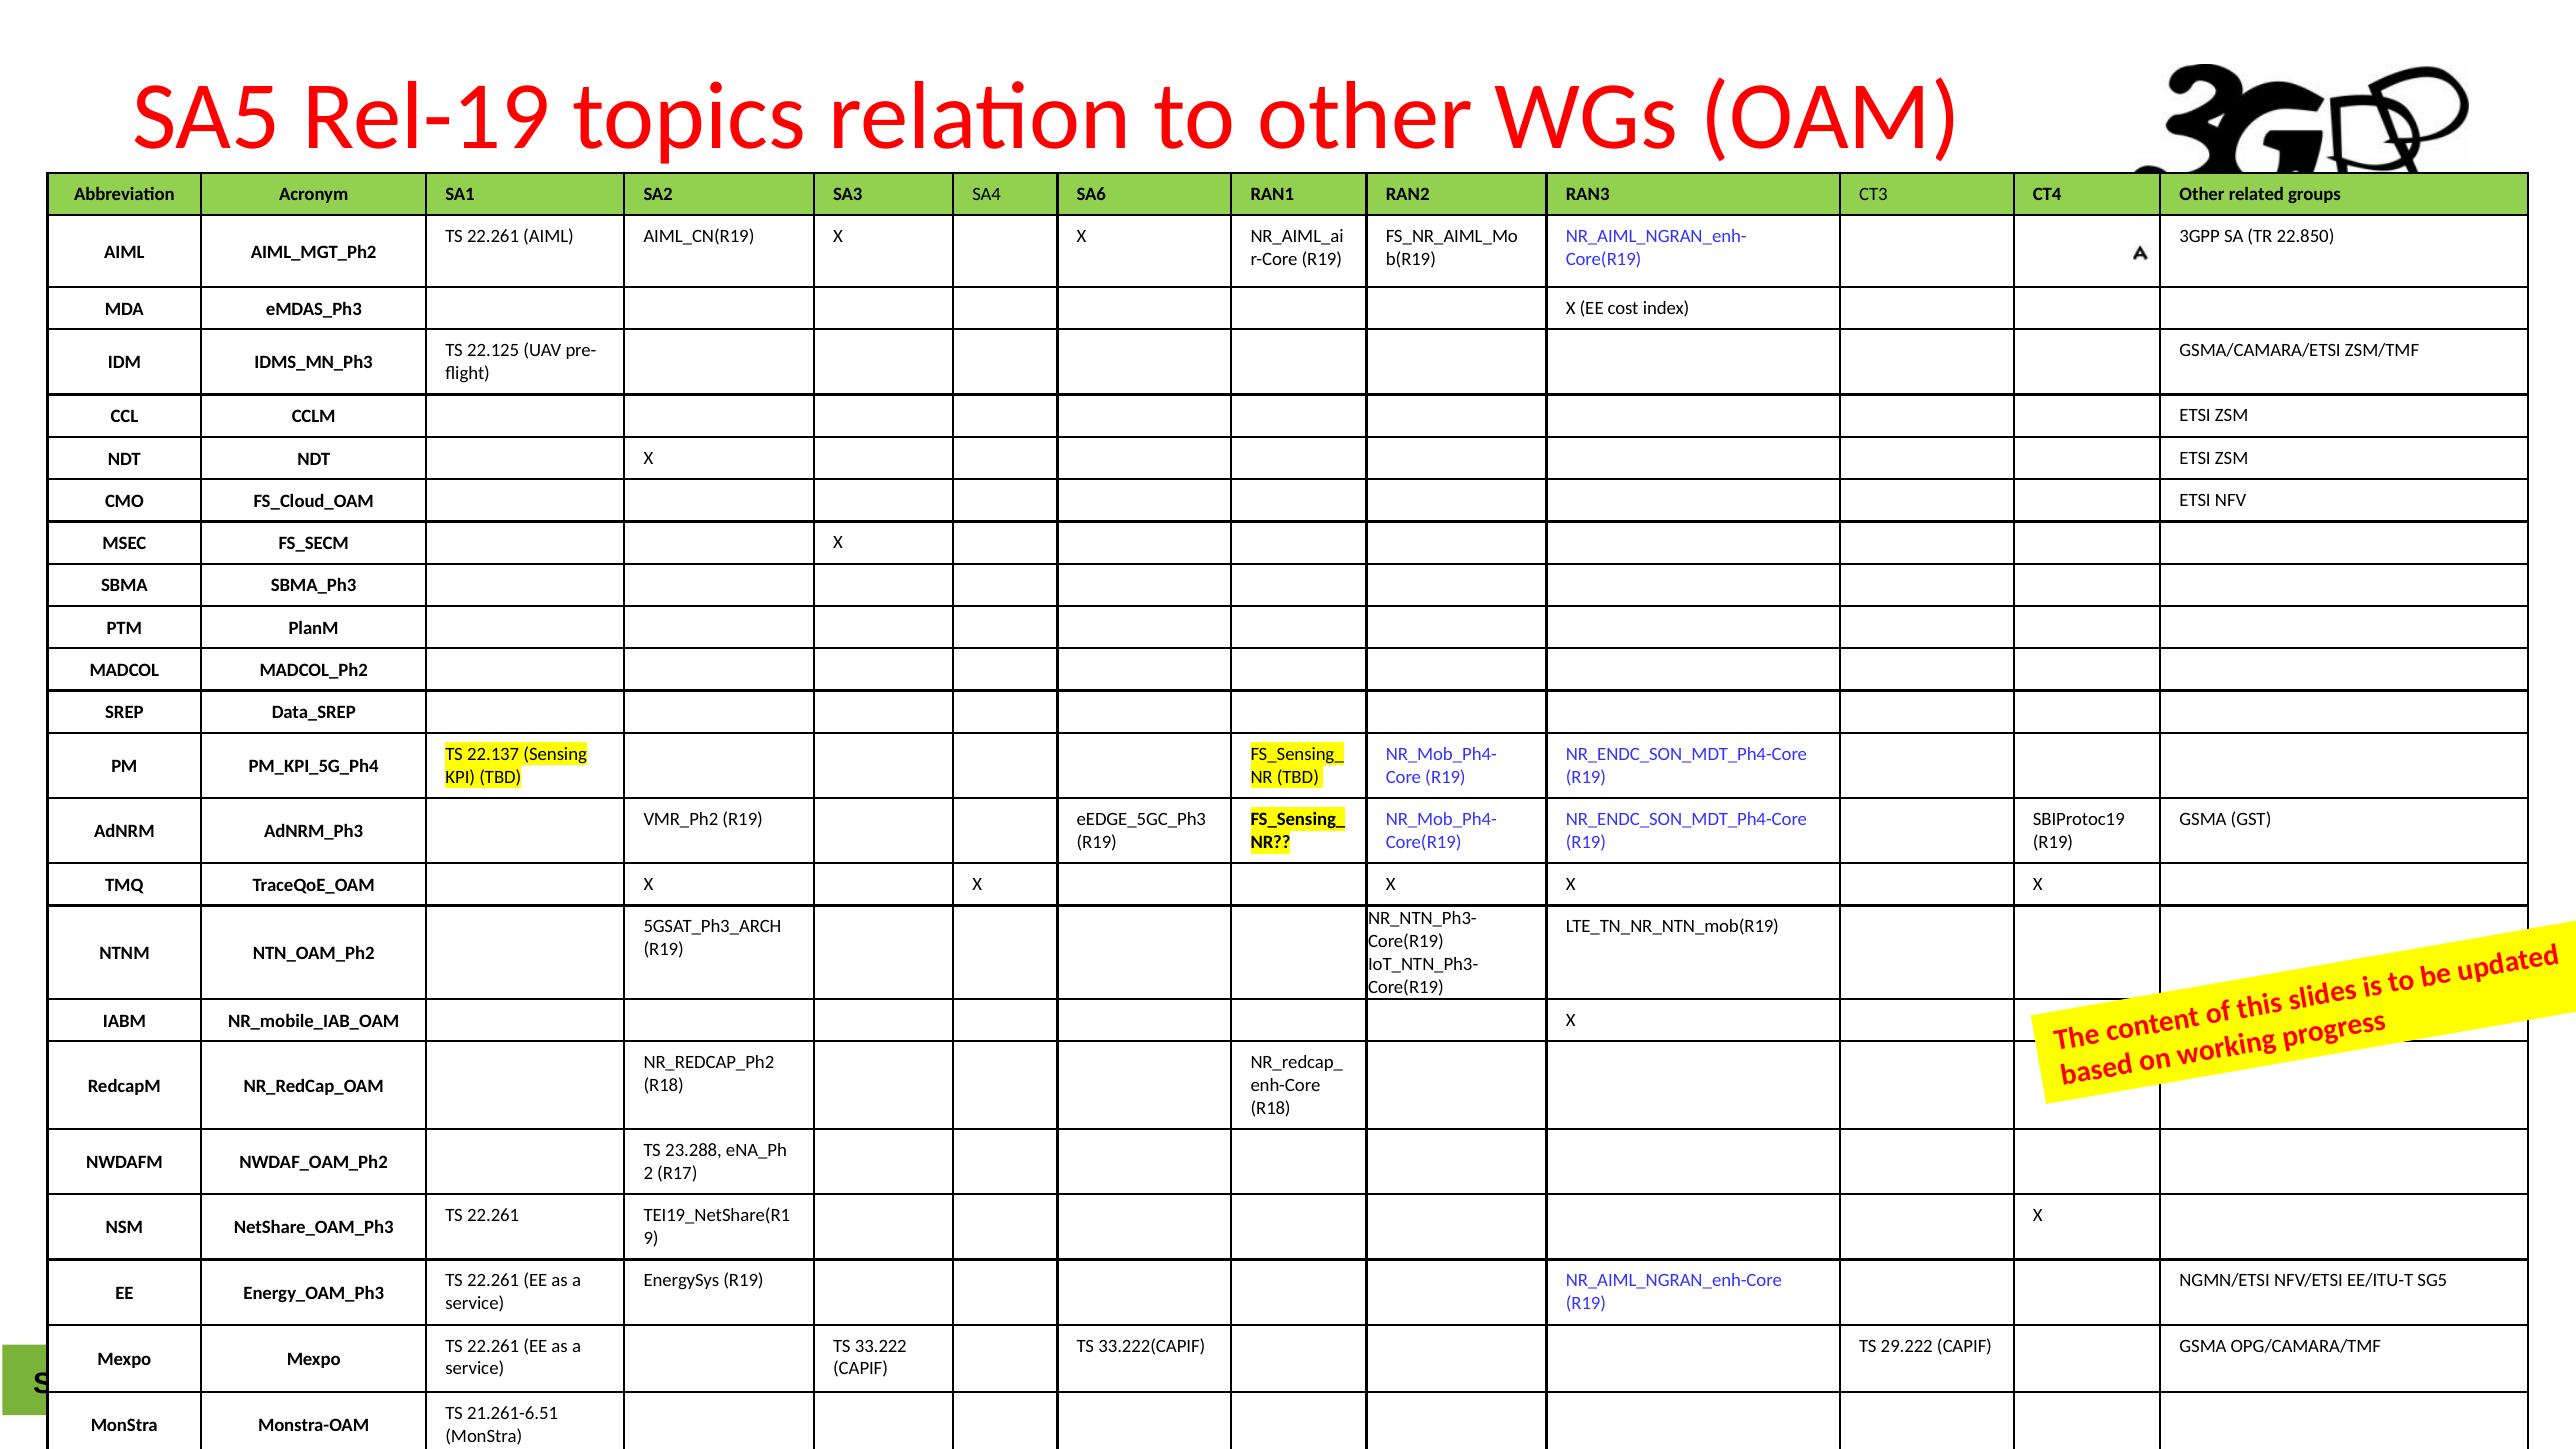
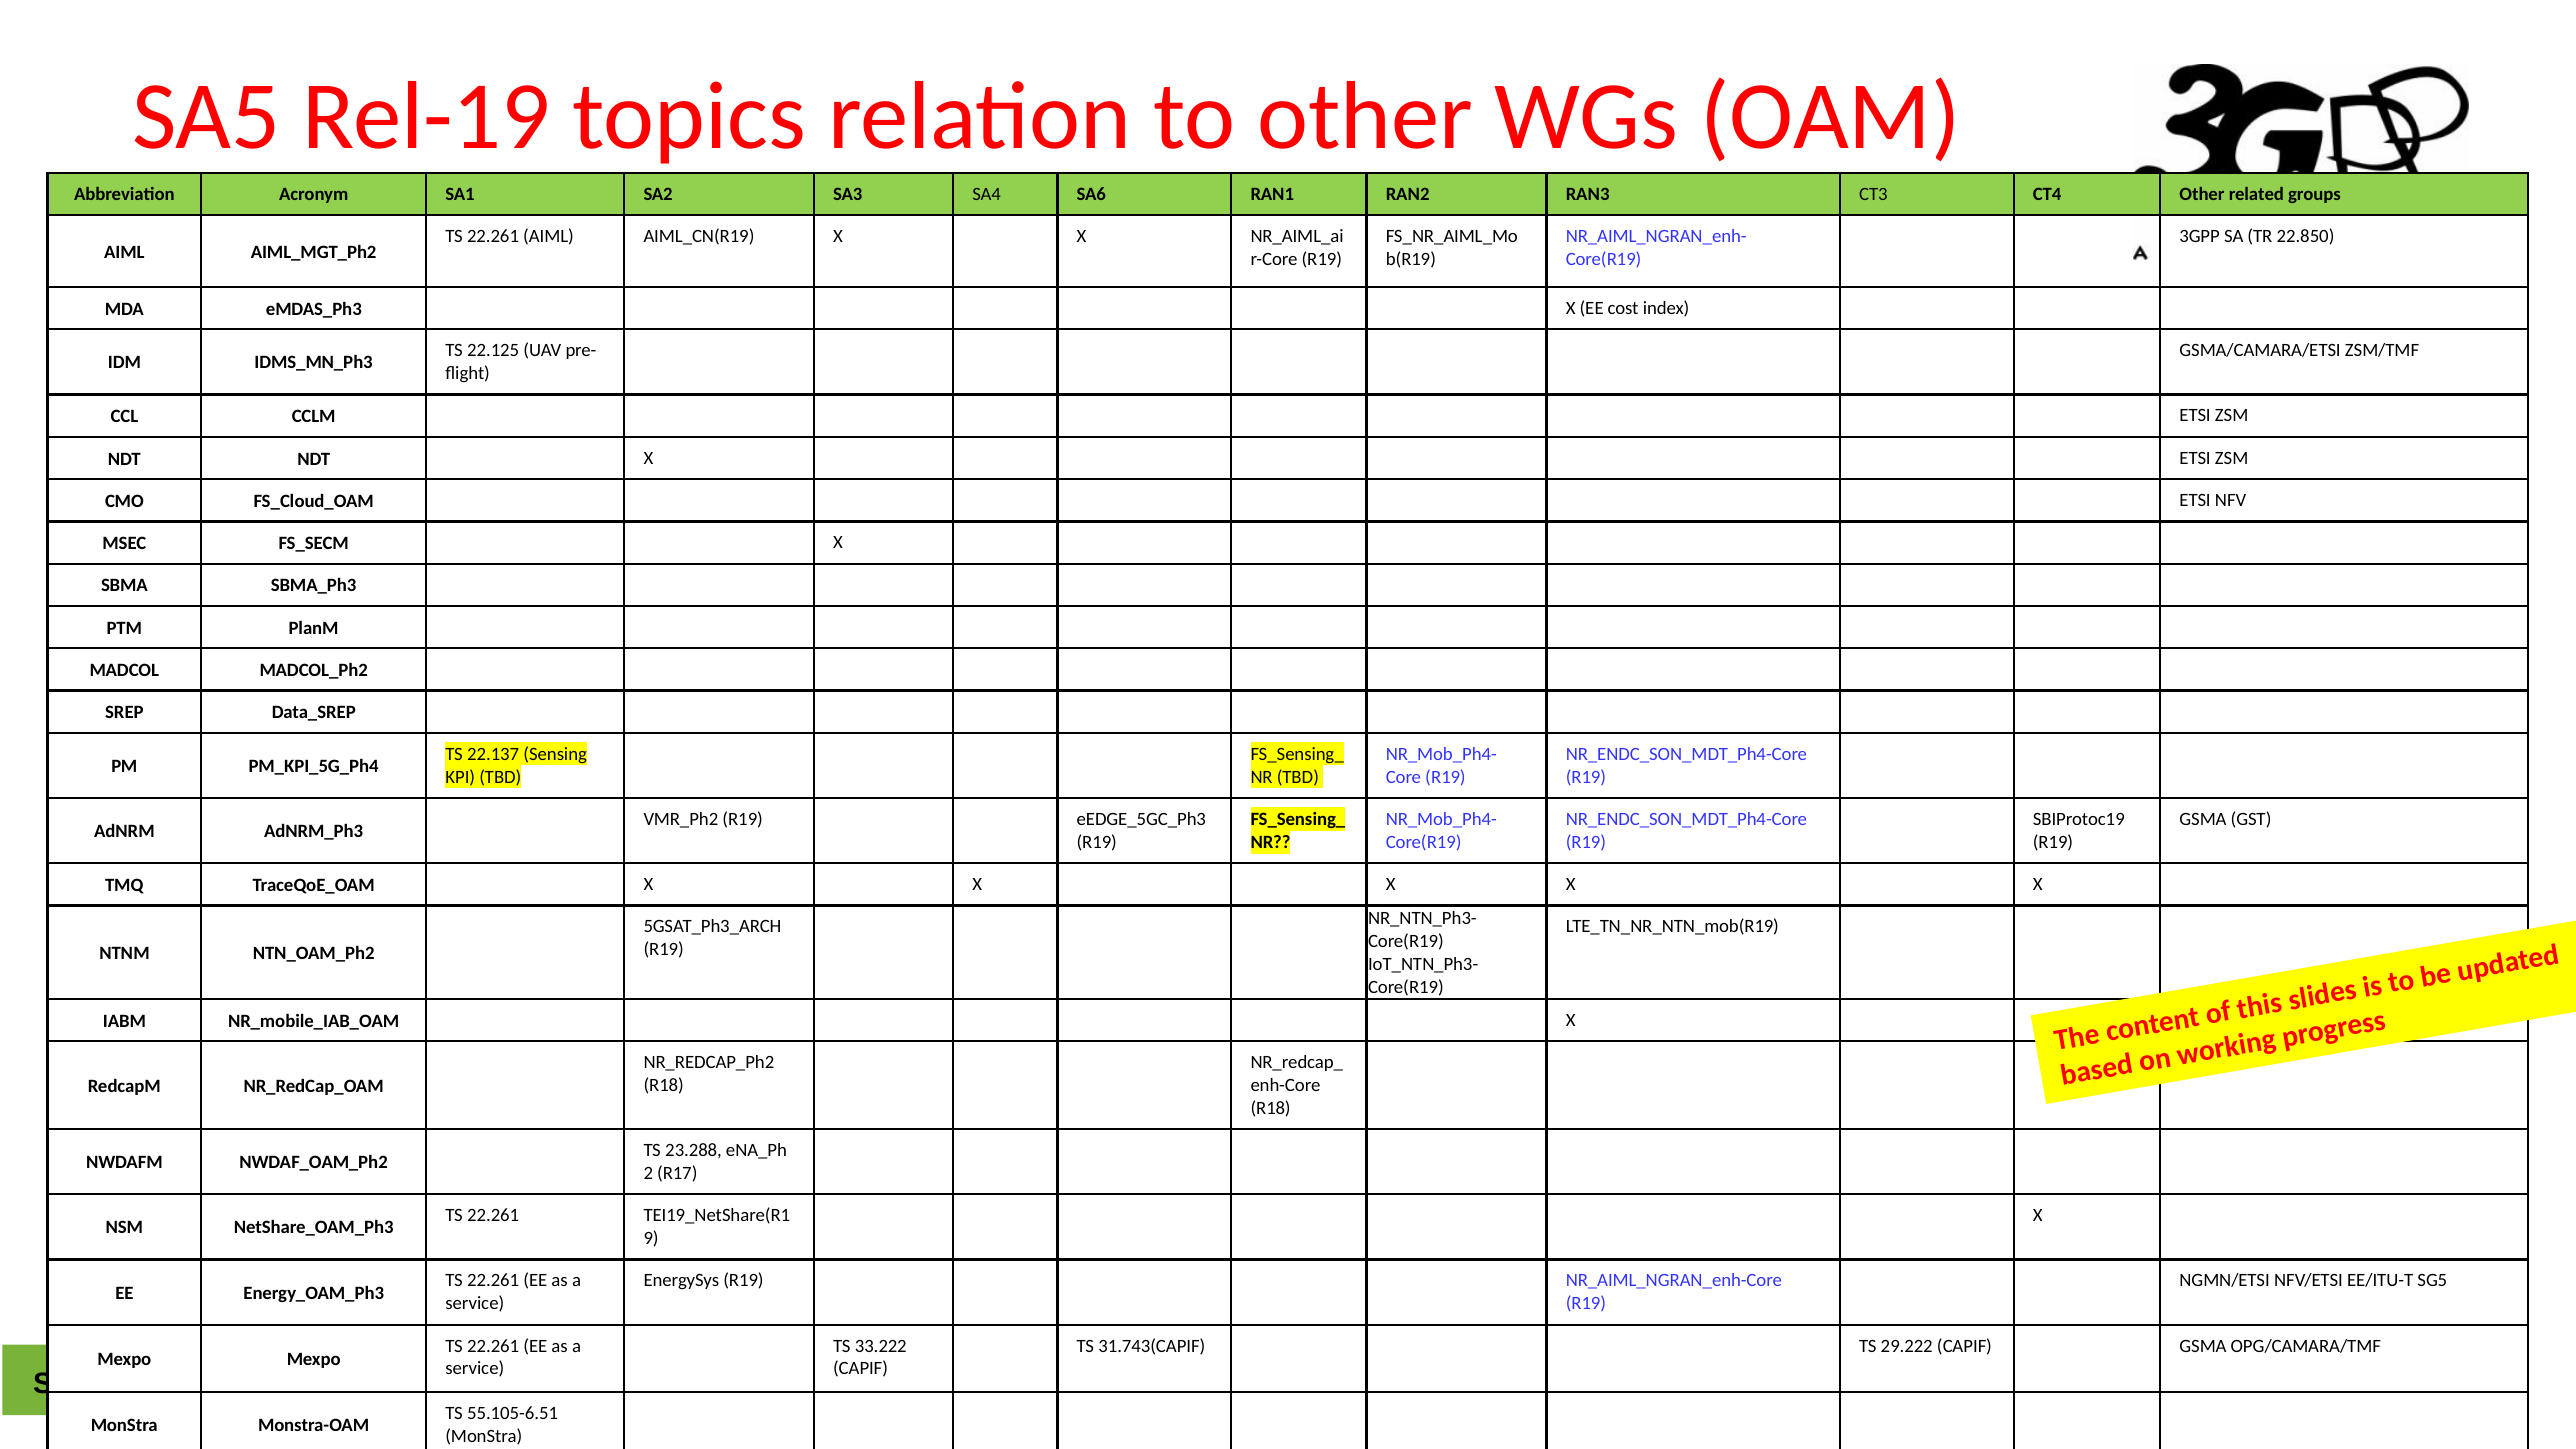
33.222(CAPIF: 33.222(CAPIF -> 31.743(CAPIF (1152, 1346)
21.261-6.51: 21.261-6.51 -> 55.105-6.51 (513, 1413)
